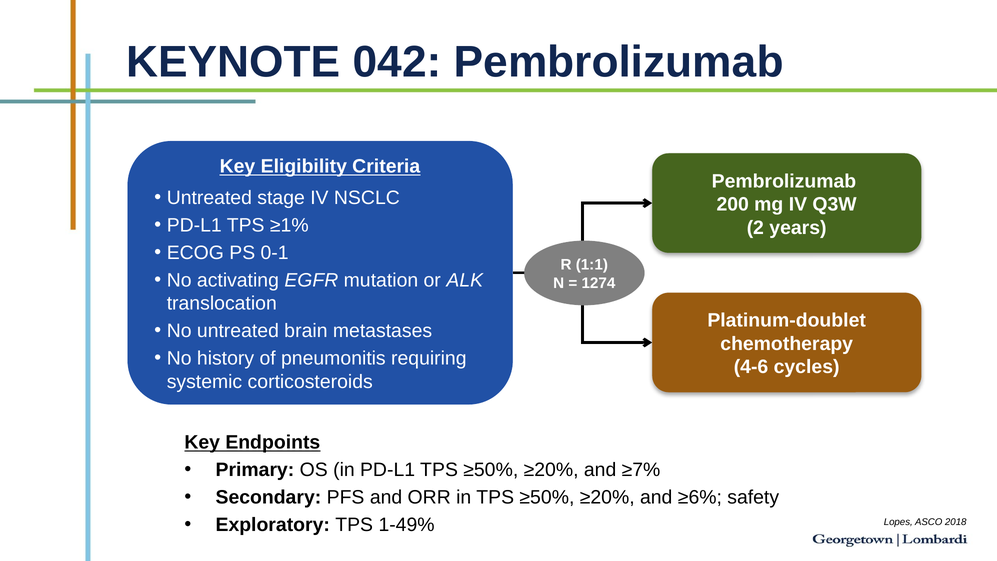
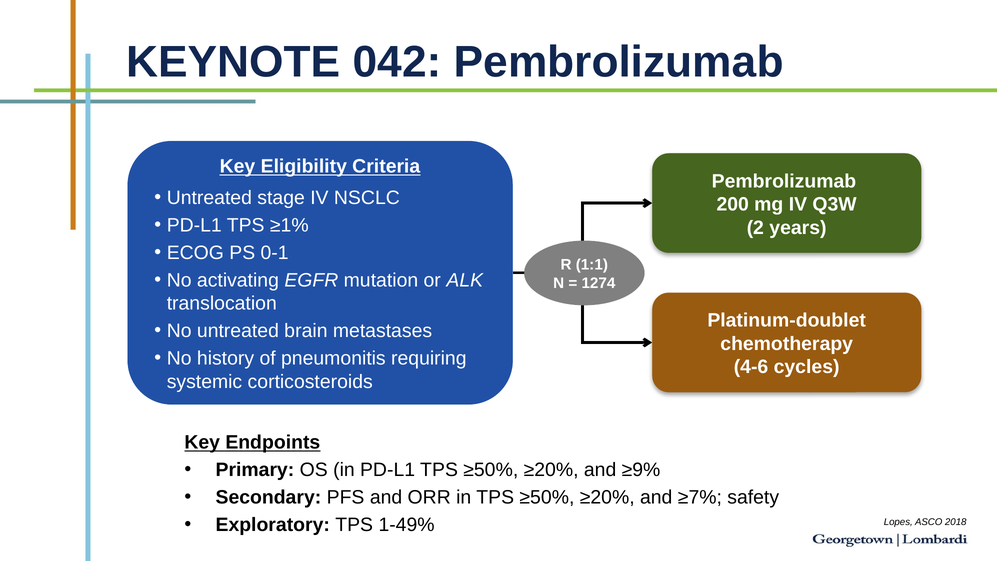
≥7%: ≥7% -> ≥9% (641, 470)
≥6%: ≥6% -> ≥7% (700, 498)
